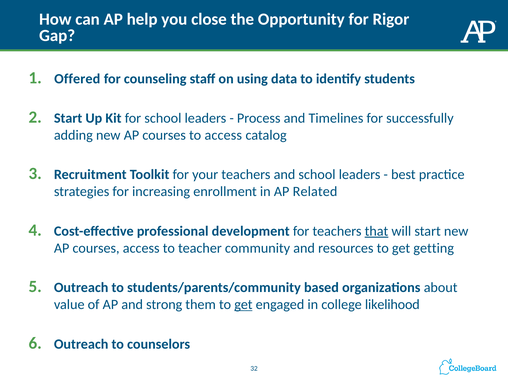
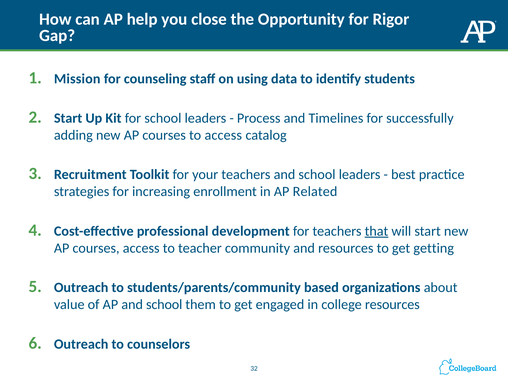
Offered: Offered -> Mission (77, 79)
AP and strong: strong -> school (164, 305)
get underline: present -> none (243, 305)
college likelihood: likelihood -> resources (392, 305)
